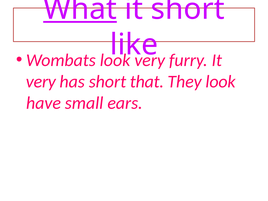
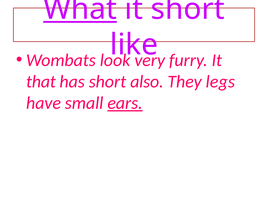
very: very -> that (41, 82)
that: that -> also (147, 82)
They look: look -> legs (220, 82)
ears underline: none -> present (125, 103)
